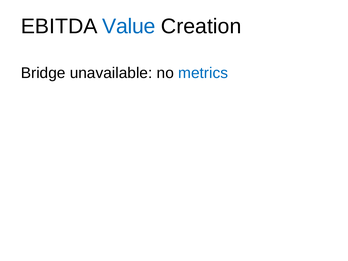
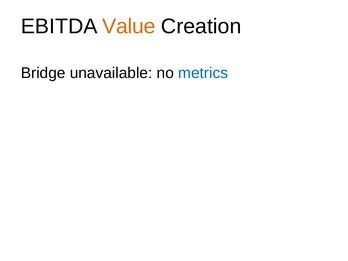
Value colour: blue -> orange (129, 26)
